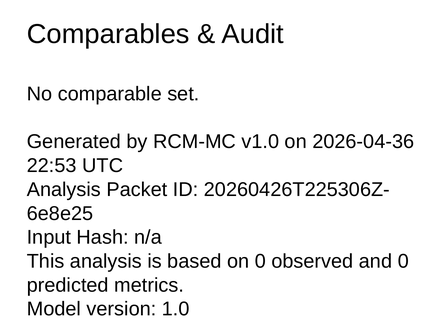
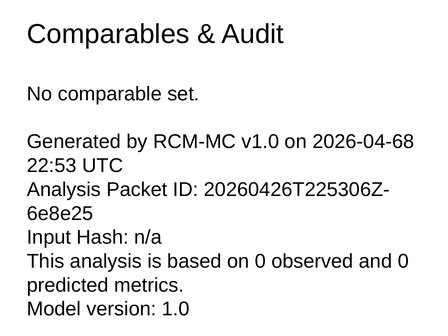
2026-04-36: 2026-04-36 -> 2026-04-68 (363, 142)
